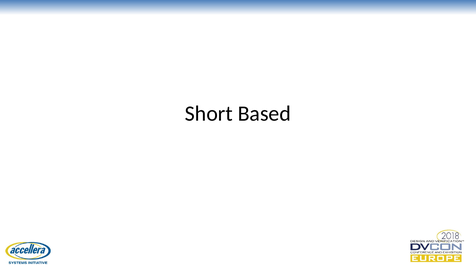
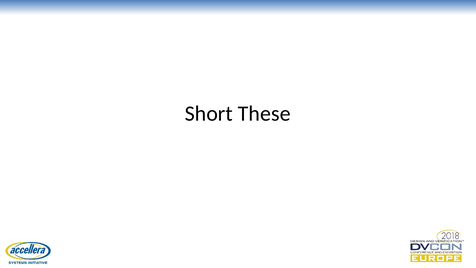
Based: Based -> These (264, 113)
